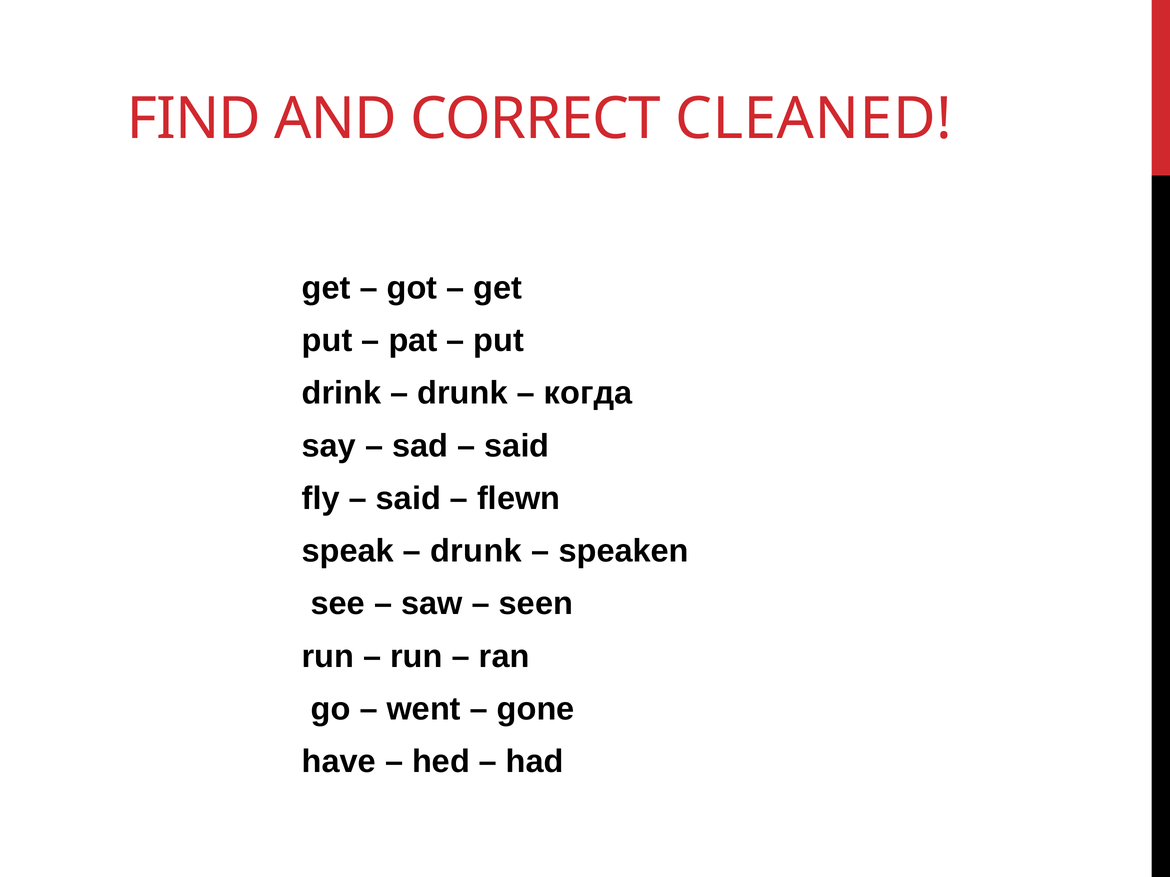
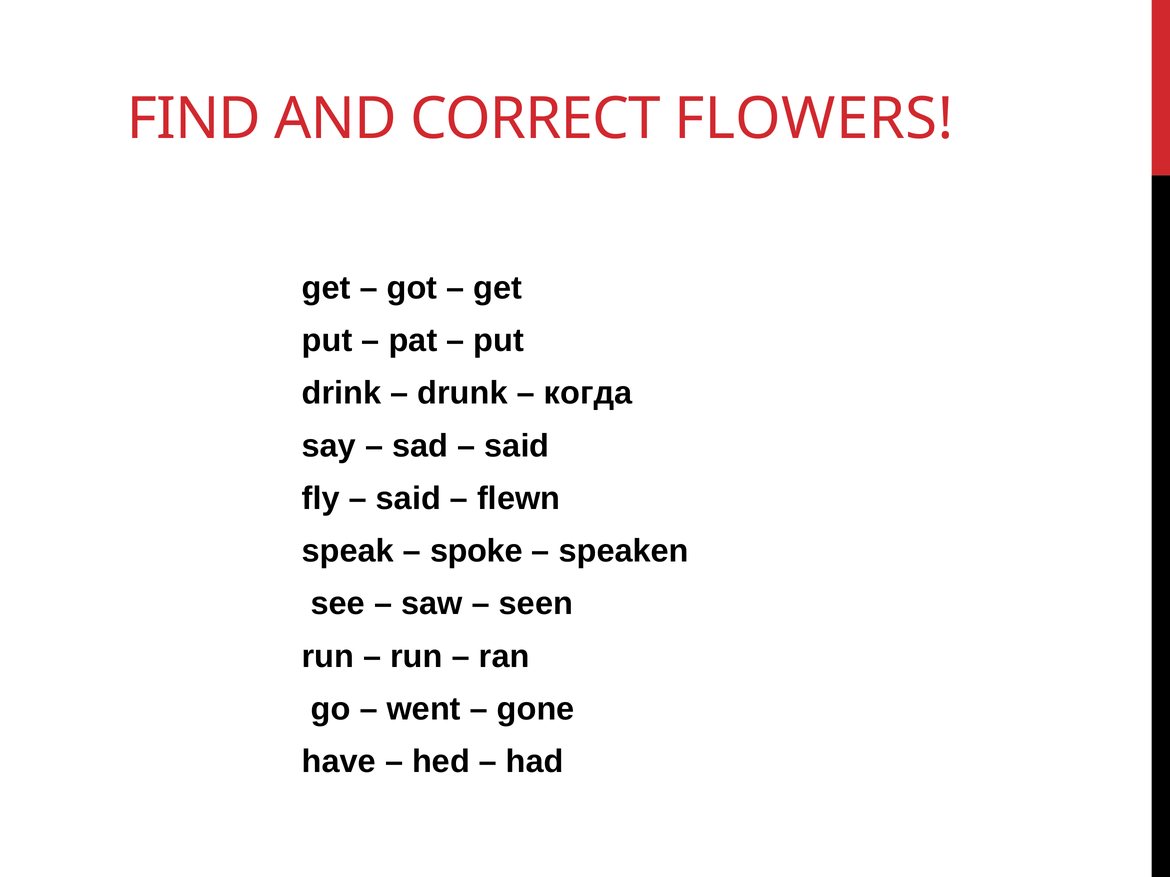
CLEANED: CLEANED -> FLOWERS (814, 119)
drunk: drunk -> spoke (476, 551)
